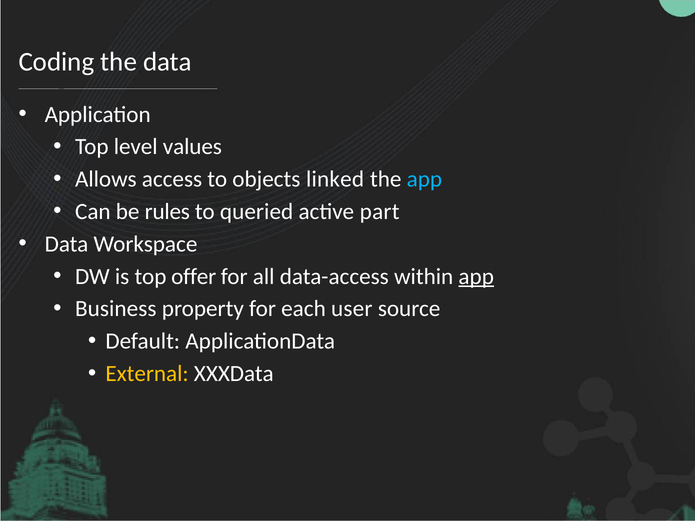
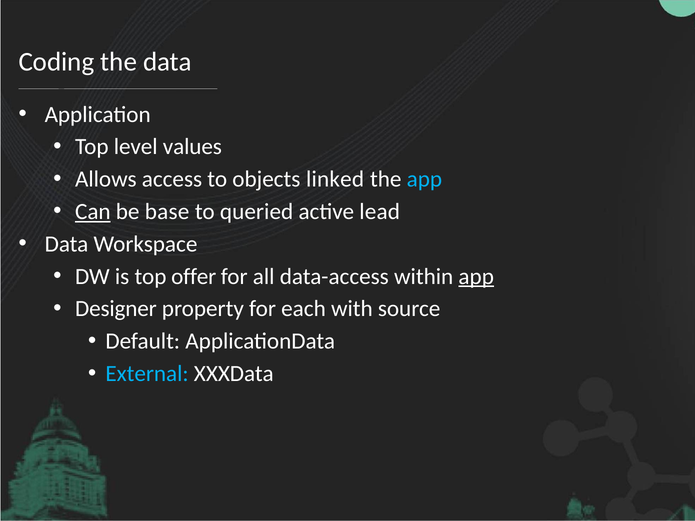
Can underline: none -> present (93, 212)
rules: rules -> base (167, 212)
part: part -> lead (380, 212)
Business: Business -> Designer (116, 309)
user: user -> with (352, 309)
External colour: yellow -> light blue (147, 374)
